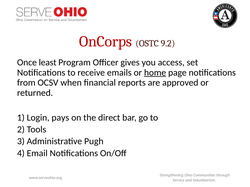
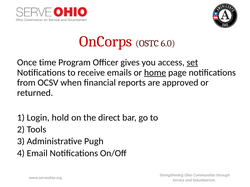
9.2: 9.2 -> 6.0 (168, 43)
least: least -> time (48, 63)
set underline: none -> present (192, 63)
pays: pays -> hold (60, 118)
